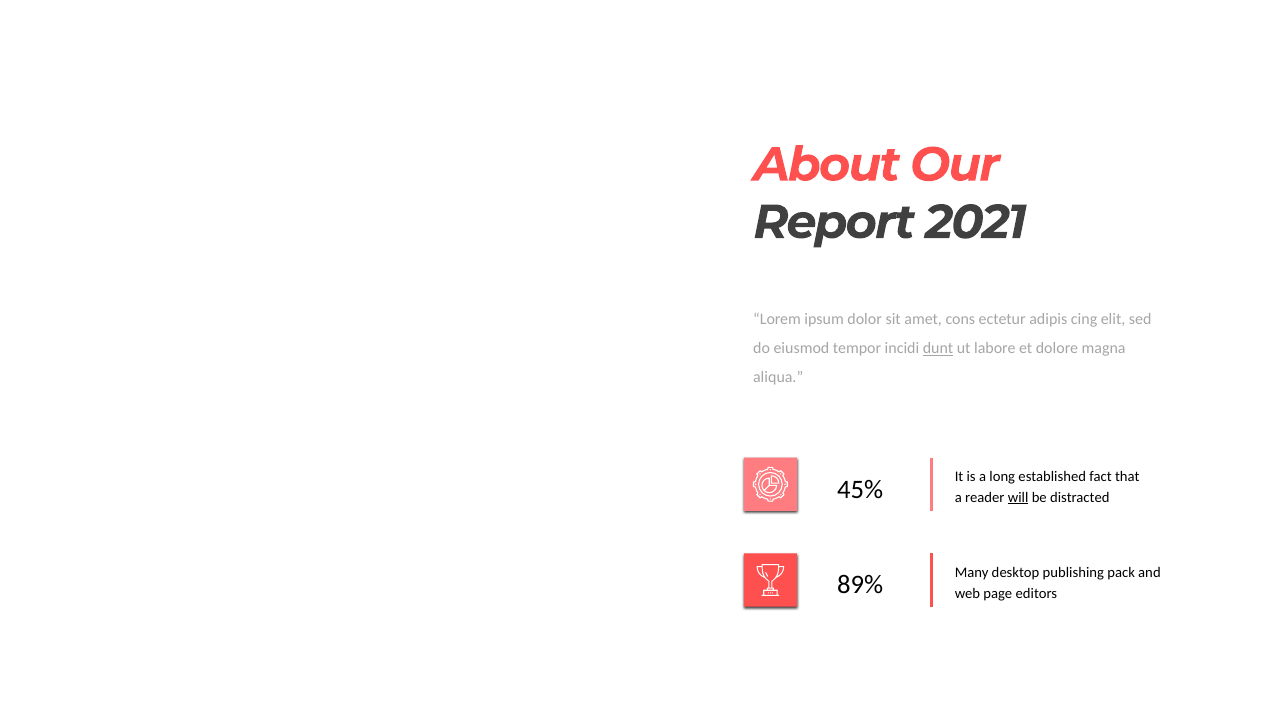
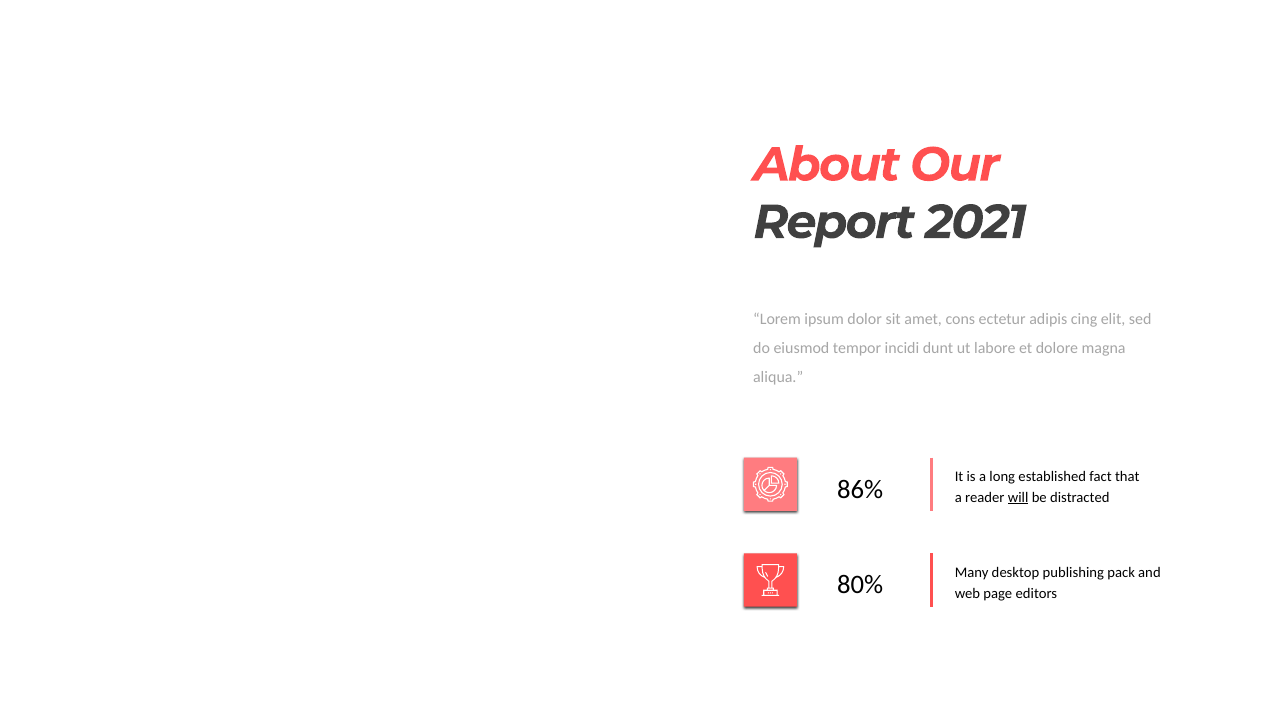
dunt underline: present -> none (938, 348)
45%: 45% -> 86% (860, 490)
89%: 89% -> 80% (860, 585)
